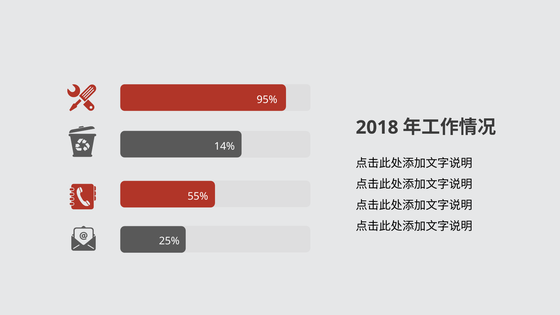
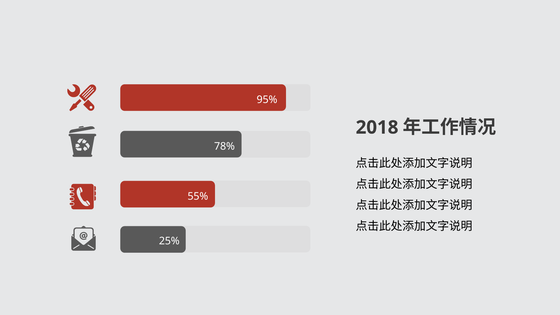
14%: 14% -> 78% (224, 146)
